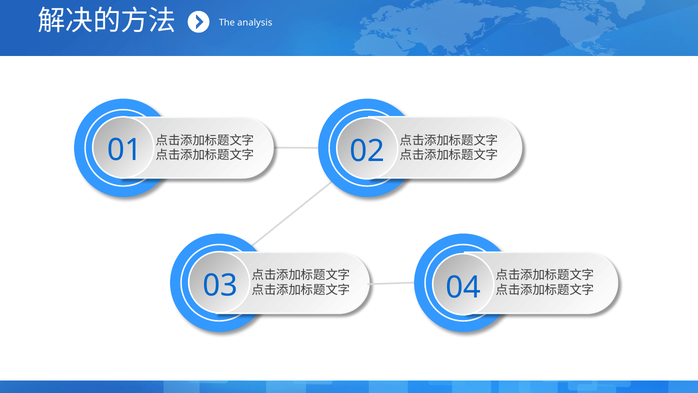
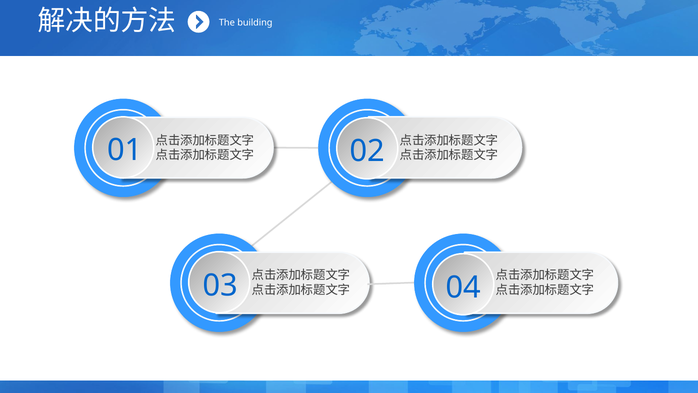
analysis: analysis -> building (255, 23)
